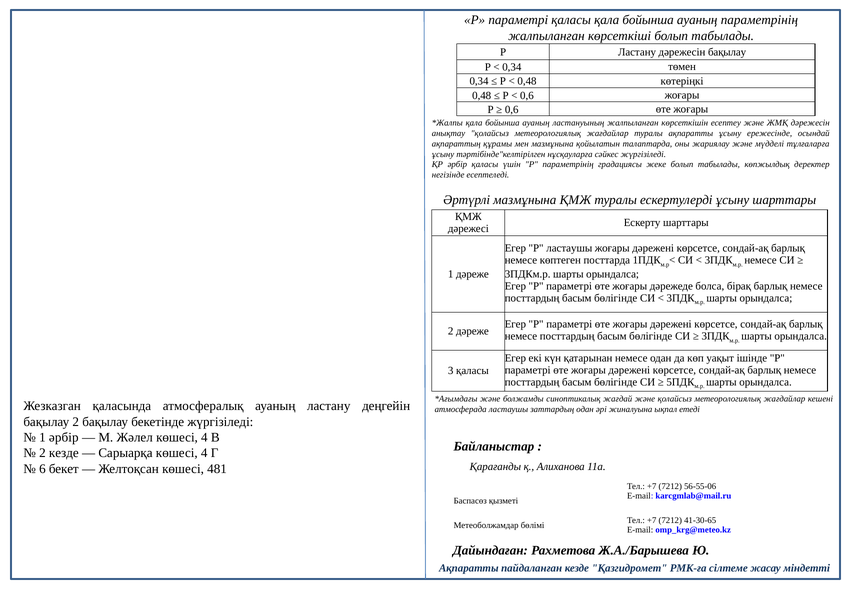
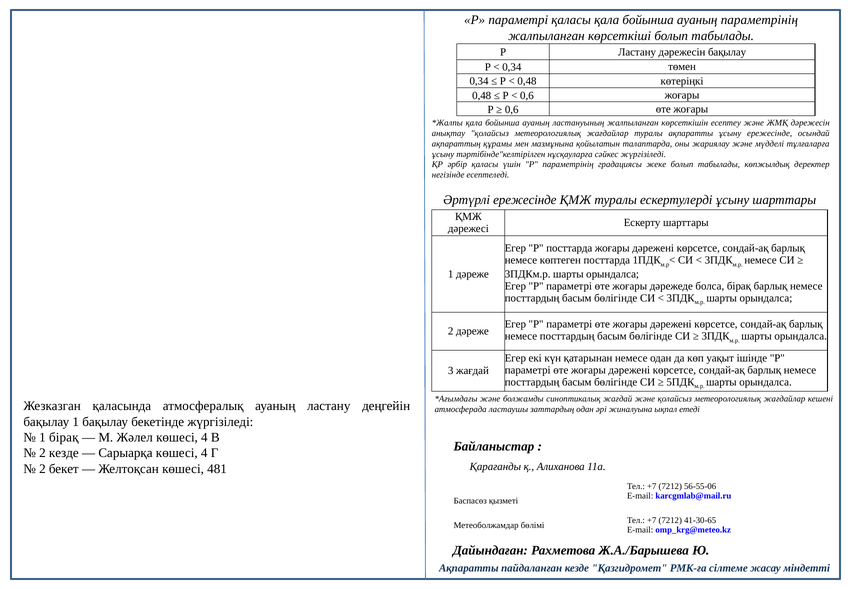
Әртүрлі мазмұнына: мазмұнына -> ережесінде (525, 200)
Р ластаушы: ластаушы -> посттарда (569, 248)
3 қаласы: қаласы -> жағдай (472, 371)
бақылау 2: 2 -> 1 (76, 422)
1 әрбір: әрбір -> бірақ (64, 438)
6: 6 -> 2 (42, 469)
